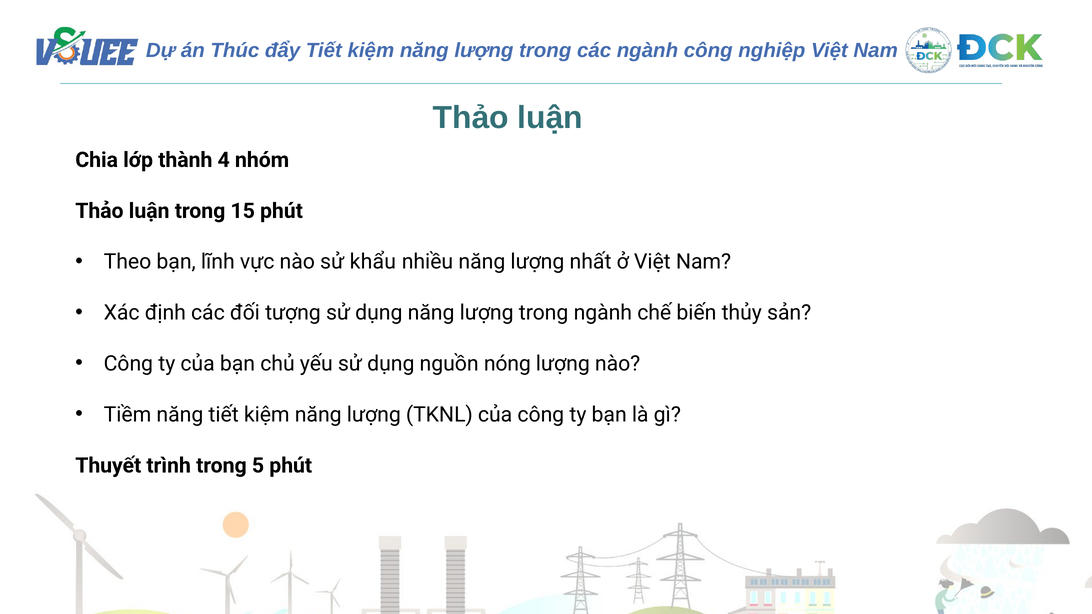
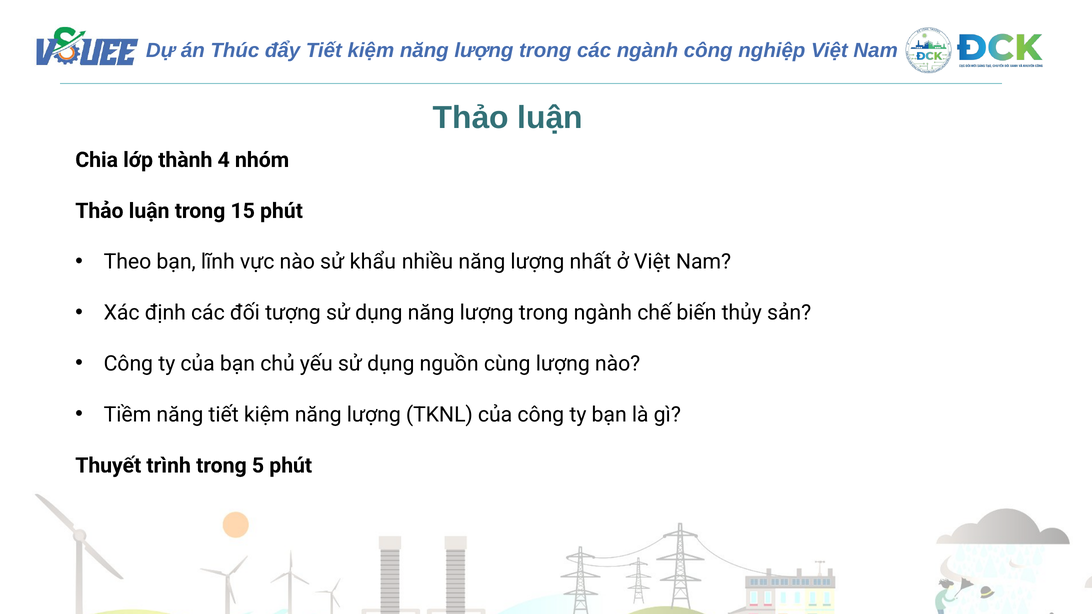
nóng: nóng -> cùng (507, 364)
